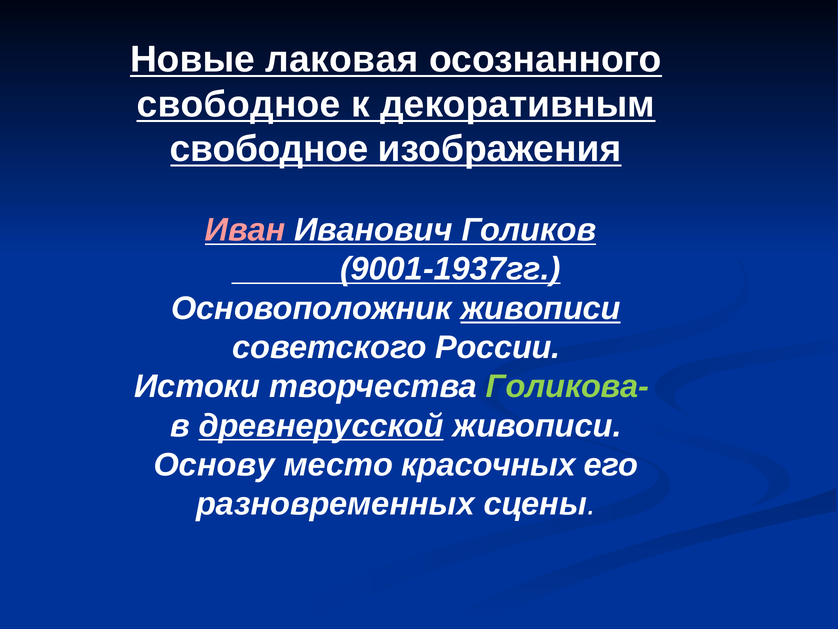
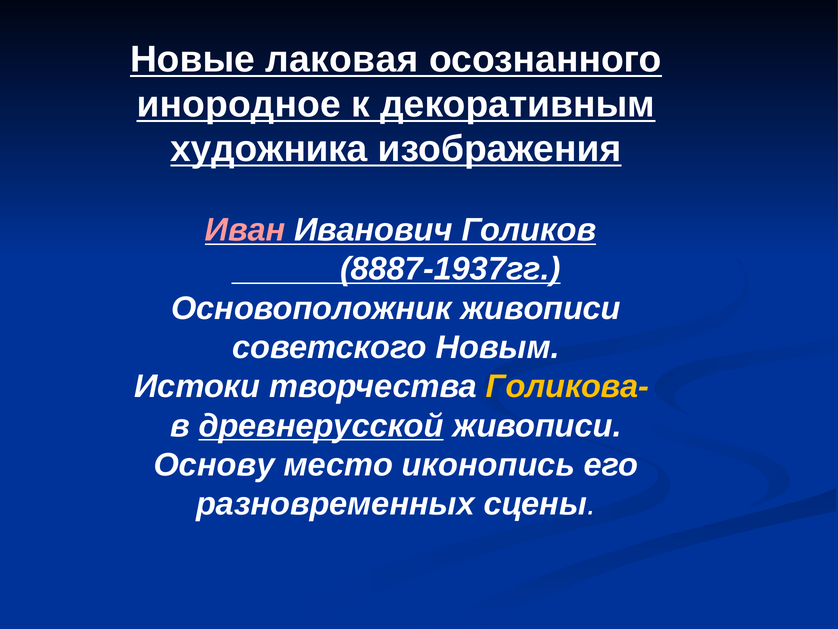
свободное: свободное -> инородное (239, 104)
свободное: свободное -> художника (269, 149)
9001-1937гг: 9001-1937гг -> 8887-1937гг (450, 269)
живописи underline: present -> none (541, 308)
России: России -> Новым (498, 347)
Голикова- colour: light green -> yellow (568, 386)
красочных: красочных -> иконопись (488, 465)
